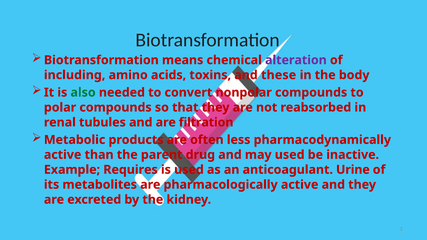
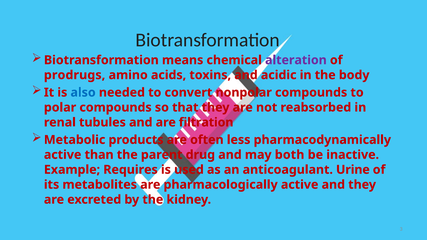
including: including -> prodrugs (75, 75)
these: these -> acidic (279, 75)
also colour: green -> blue (83, 93)
may used: used -> both (290, 155)
